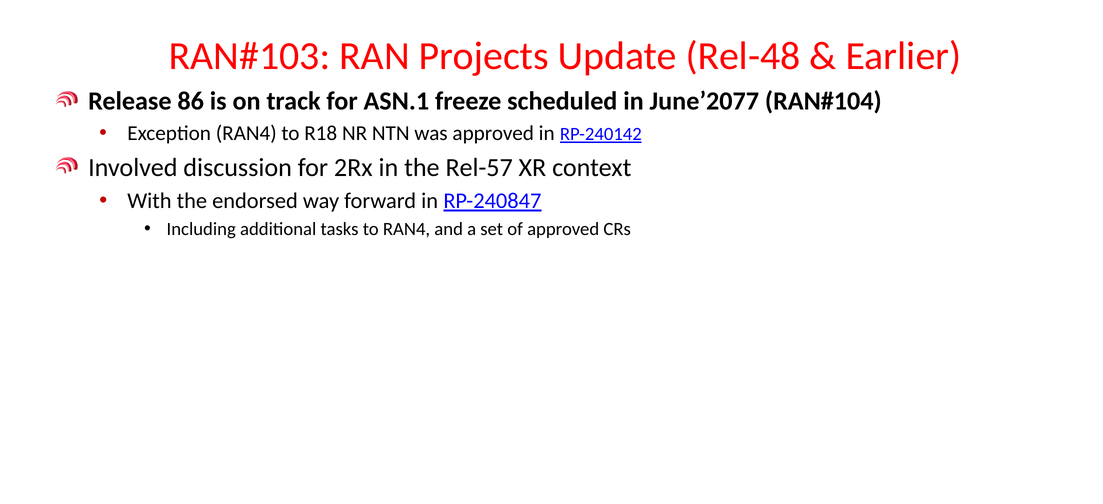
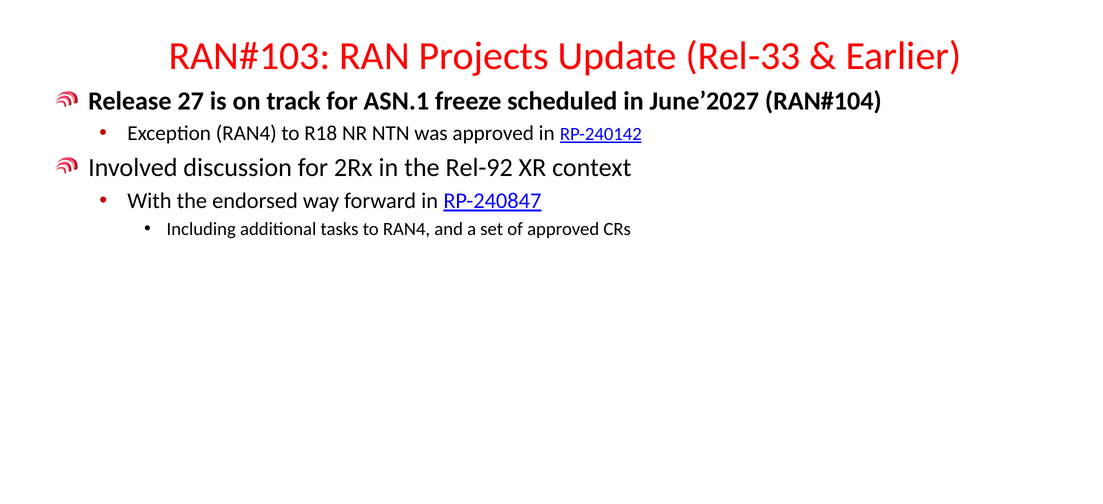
Rel-48: Rel-48 -> Rel-33 (743, 56)
86: 86 -> 27 (191, 101)
June’2077: June’2077 -> June’2027 (704, 101)
Rel-57: Rel-57 -> Rel-92 (479, 168)
